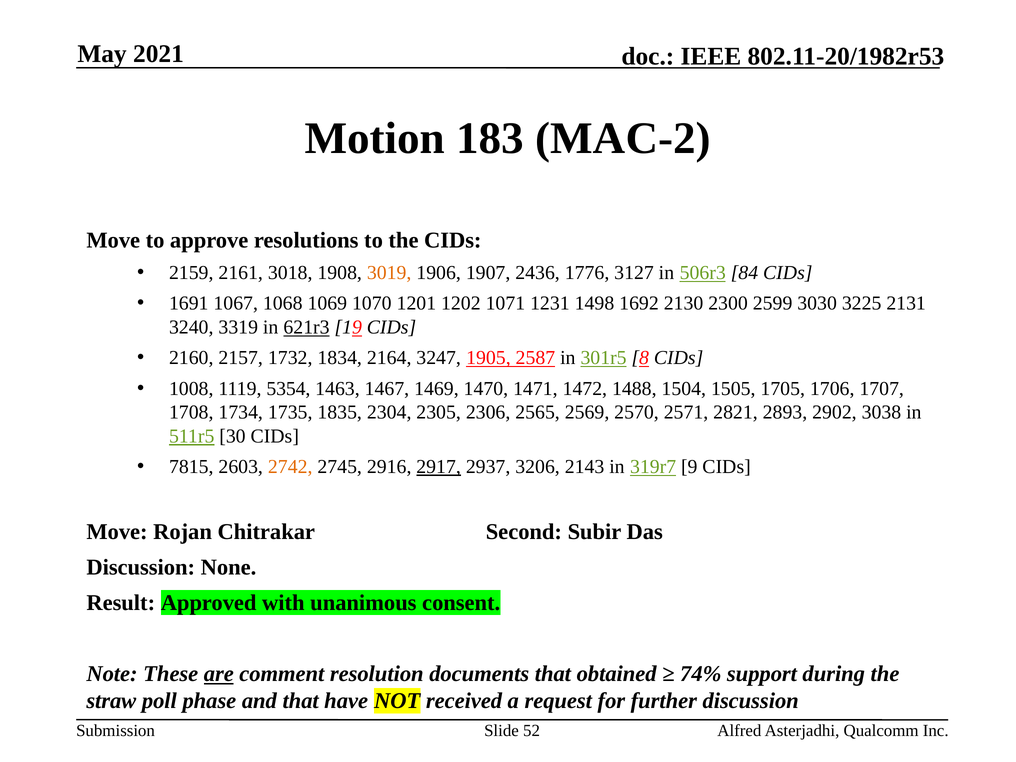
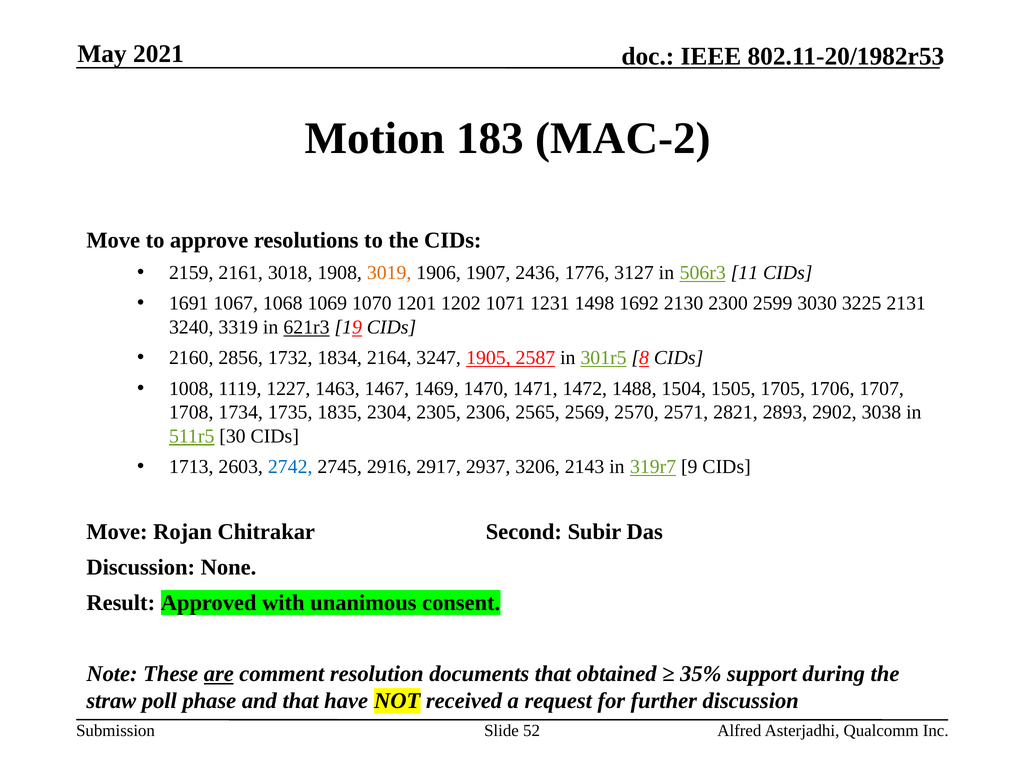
84: 84 -> 11 (744, 273)
2157: 2157 -> 2856 (241, 358)
5354: 5354 -> 1227 (288, 389)
7815: 7815 -> 1713 (191, 467)
2742 colour: orange -> blue (290, 467)
2917 underline: present -> none (439, 467)
74%: 74% -> 35% (701, 674)
